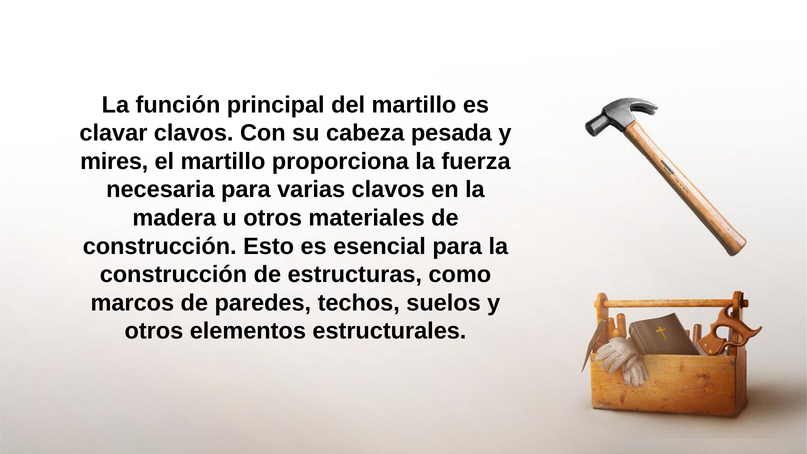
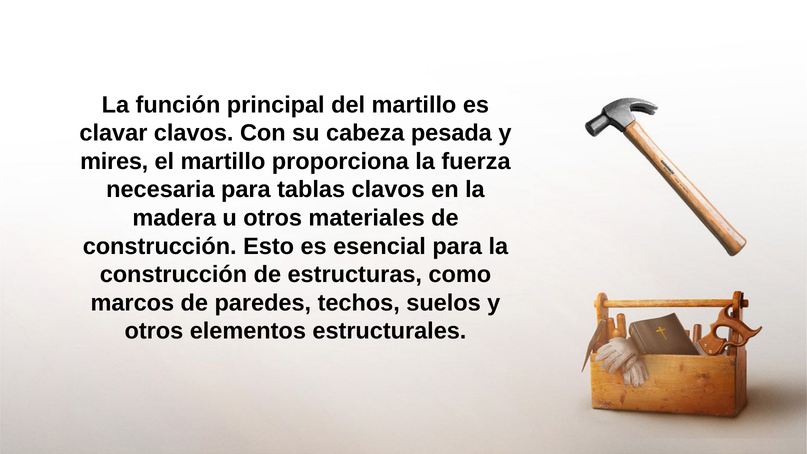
varias: varias -> tablas (311, 190)
